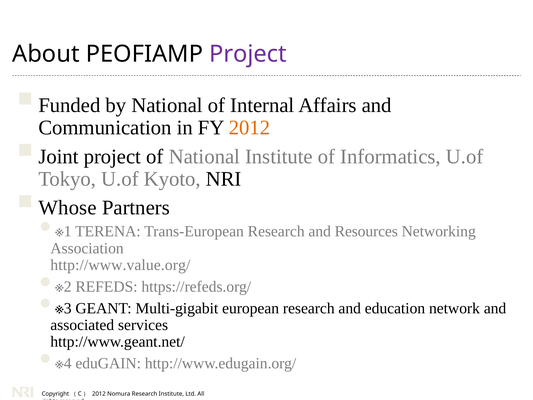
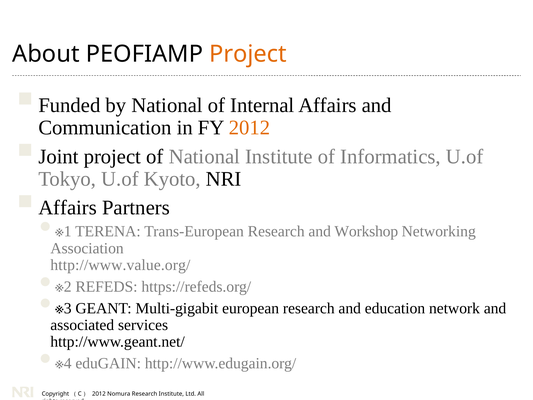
Project colour: purple -> orange (248, 54)
Whose: Whose -> Affairs (68, 208)
Resources: Resources -> Workshop (366, 231)
